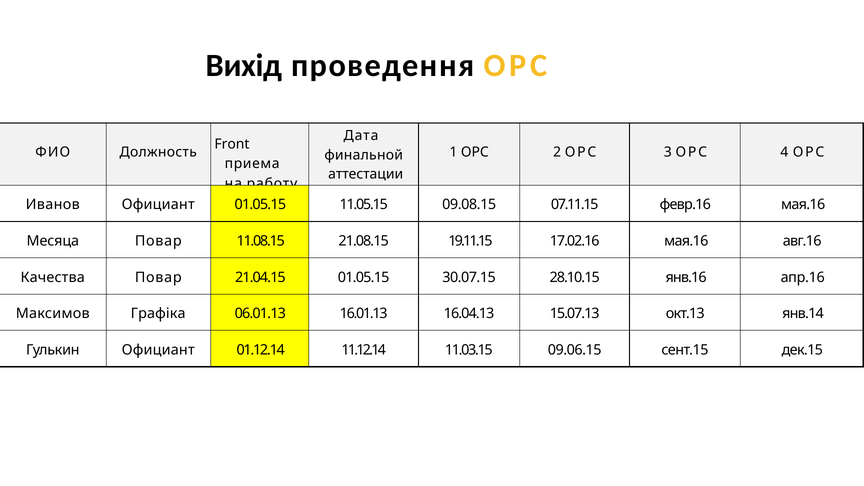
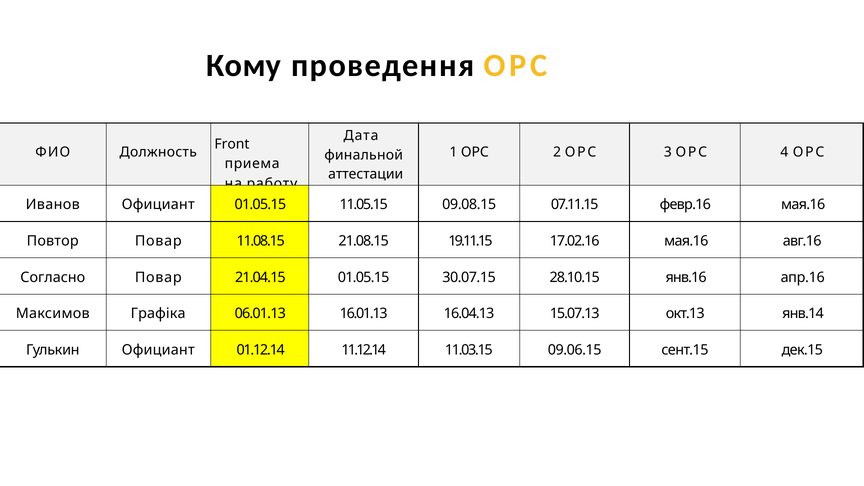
Вихід: Вихід -> Кому (244, 66)
Месяца: Месяца -> Повтор (53, 241)
Качества: Качества -> Согласно (53, 277)
